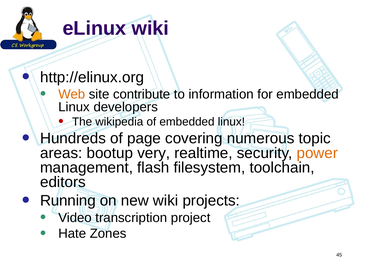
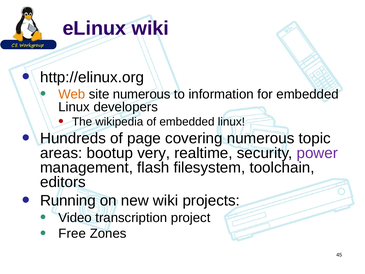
site contribute: contribute -> numerous (142, 94)
power colour: orange -> purple (317, 153)
Hate: Hate -> Free (72, 233)
